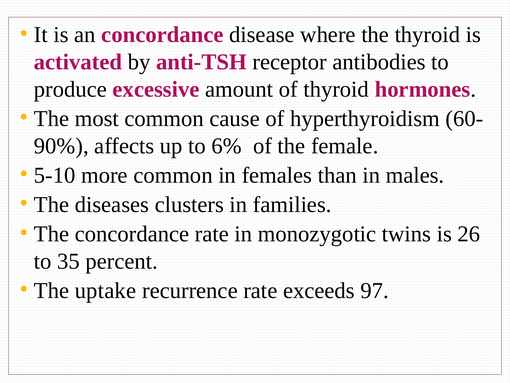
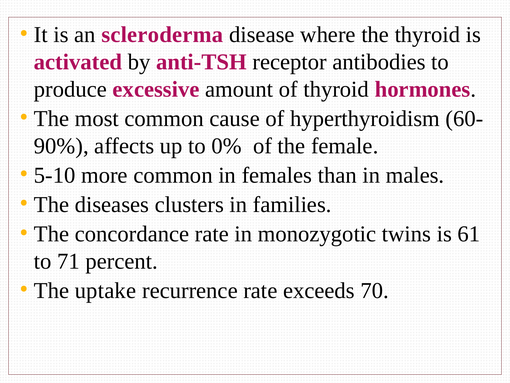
an concordance: concordance -> scleroderma (162, 35)
6%: 6% -> 0% (227, 146)
26: 26 -> 61 (469, 234)
35: 35 -> 71 (69, 261)
97: 97 -> 70 (375, 290)
